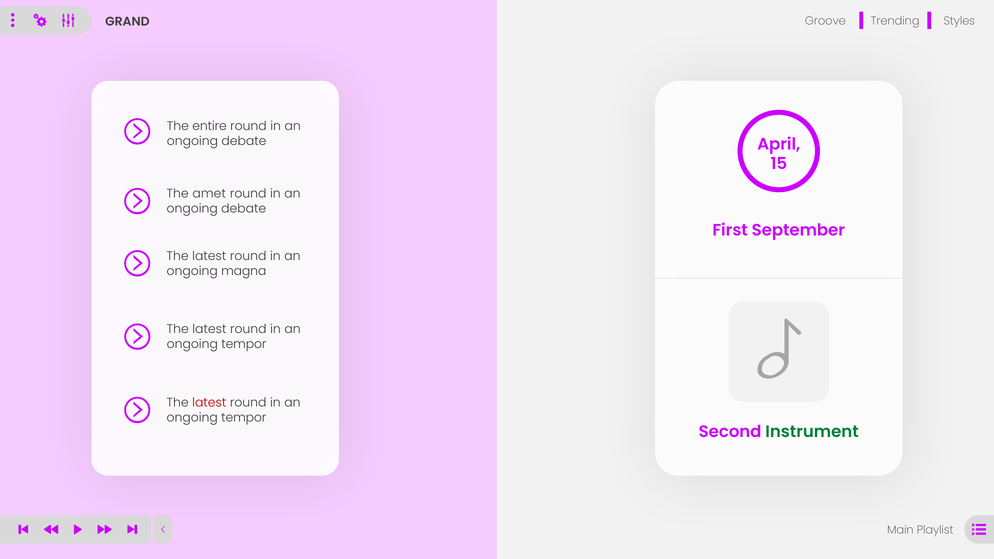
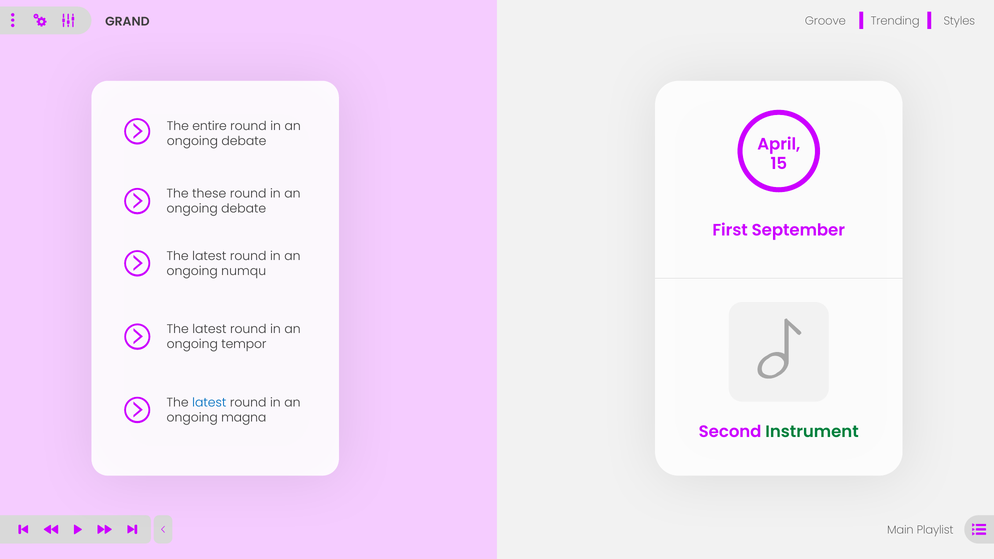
amet: amet -> these (209, 194)
magna: magna -> numqu (244, 271)
latest colour: red -> blue (209, 403)
tempor: tempor -> magna (244, 418)
